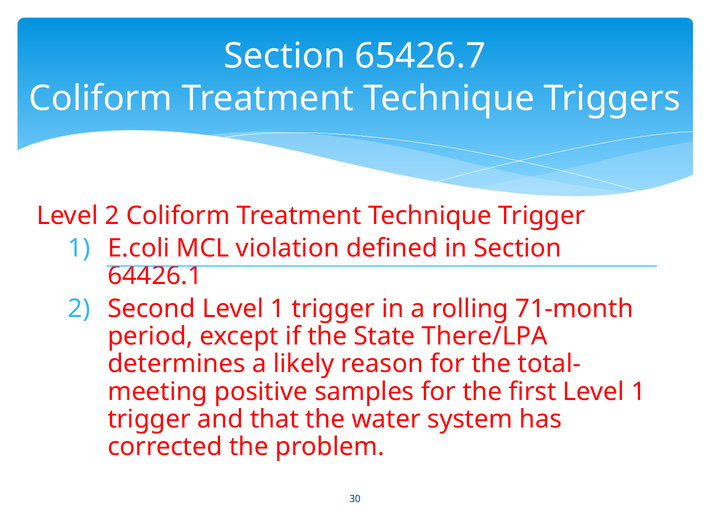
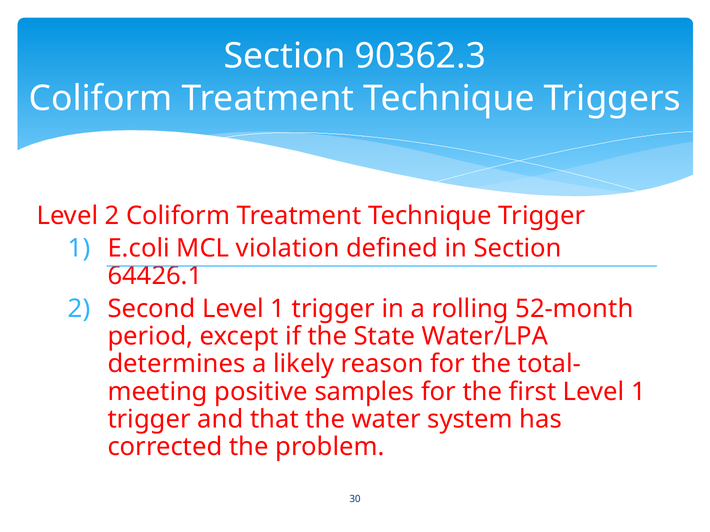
65426.7: 65426.7 -> 90362.3 (420, 56)
71-month: 71-month -> 52-month (574, 309)
There/LPA: There/LPA -> Water/LPA (485, 337)
